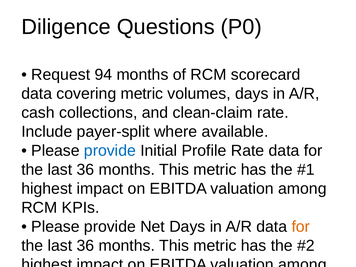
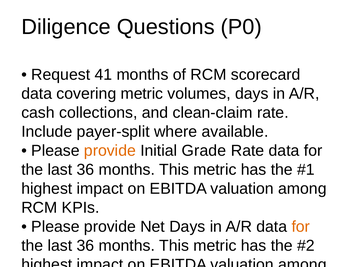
94: 94 -> 41 (103, 75)
provide colour: blue -> orange (110, 151)
Profile: Profile -> Grade (204, 151)
